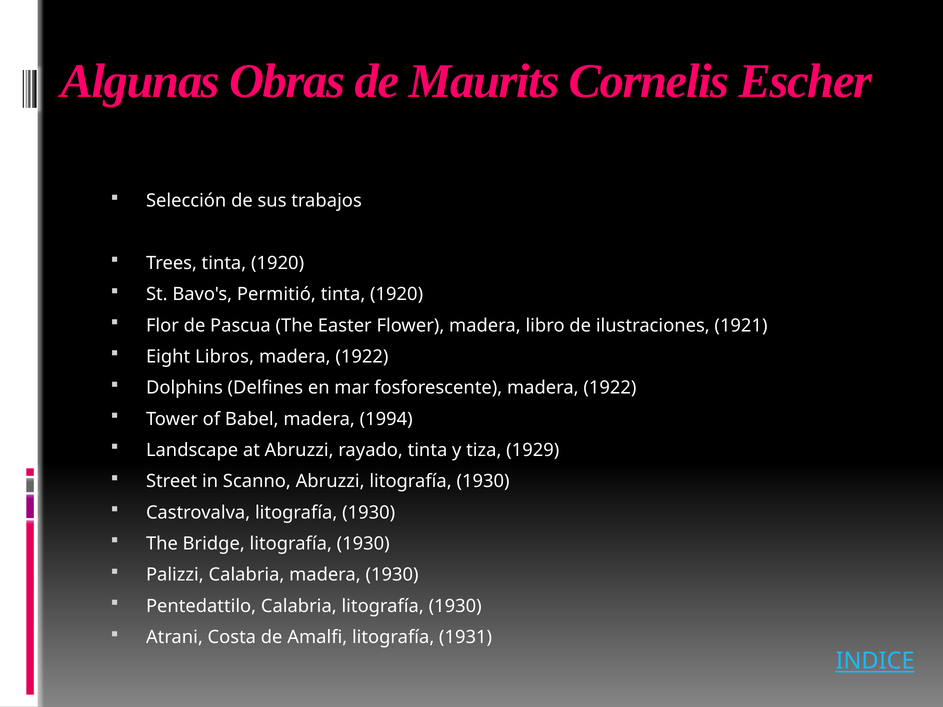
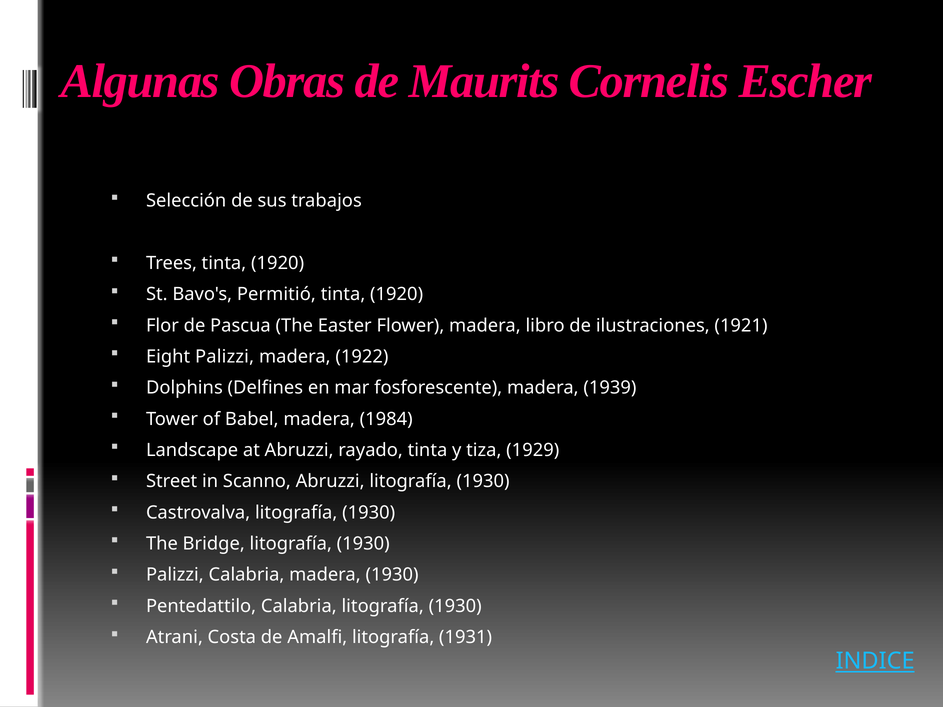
Eight Libros: Libros -> Palizzi (225, 357)
fosforescente madera 1922: 1922 -> 1939 (610, 388)
1994: 1994 -> 1984 (386, 419)
